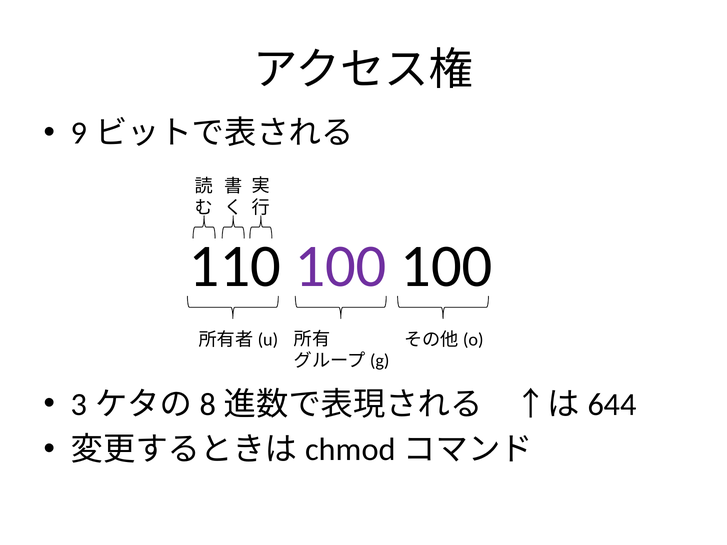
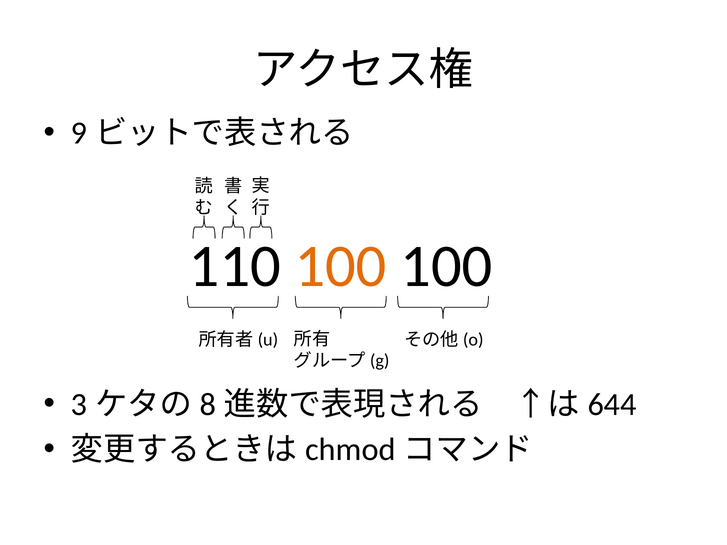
100 colour: purple -> orange (341, 266)
